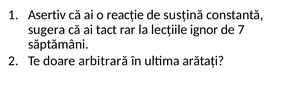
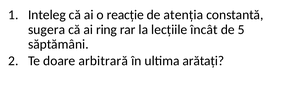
Asertiv: Asertiv -> Inteleg (47, 15)
susțină: susțină -> atenția (183, 15)
tact: tact -> ring (106, 29)
ignor: ignor -> încât (204, 29)
7: 7 -> 5 (241, 29)
